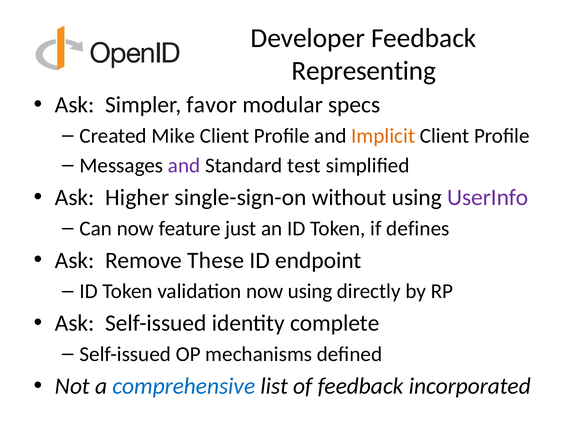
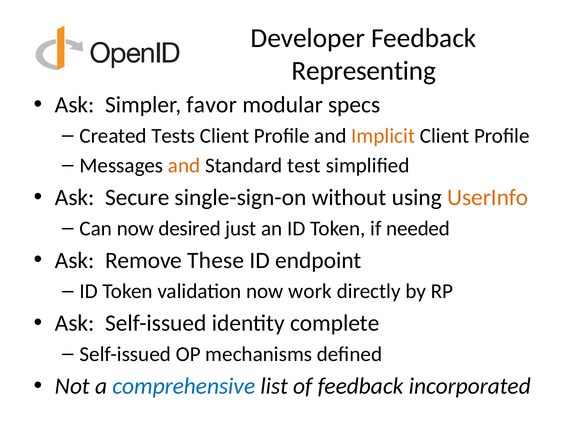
Mike: Mike -> Tests (173, 136)
and colour: purple -> orange (184, 166)
Higher: Higher -> Secure (137, 198)
UserInfo colour: purple -> orange (488, 198)
feature: feature -> desired (190, 229)
defines: defines -> needed (418, 229)
now using: using -> work (310, 291)
